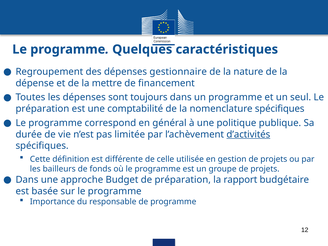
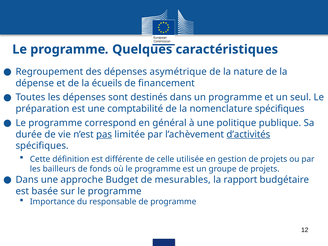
gestionnaire: gestionnaire -> asymétrique (178, 72)
mettre: mettre -> écueils (107, 83)
toujours: toujours -> destinés (149, 97)
pas underline: none -> present (104, 134)
de préparation: préparation -> mesurables (183, 180)
